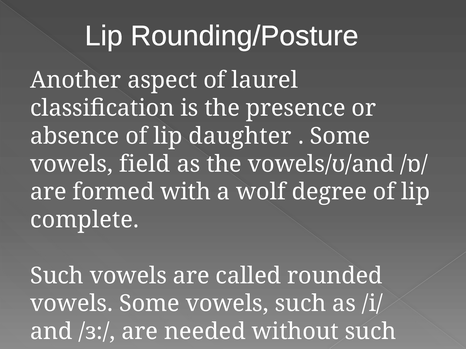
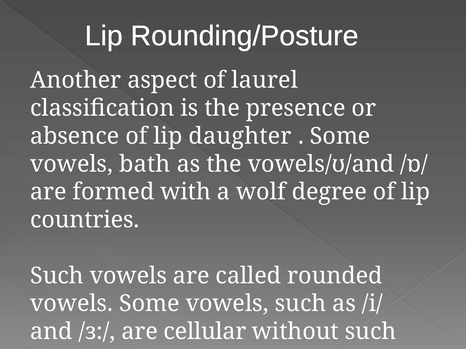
field: field -> bath (145, 164)
complete: complete -> countries (85, 220)
needed: needed -> cellular (205, 332)
